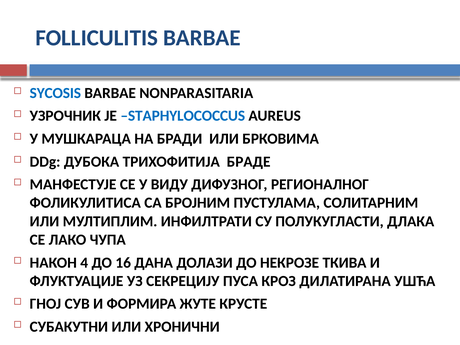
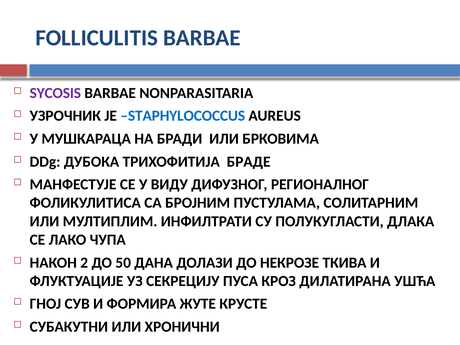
SYCOSIS colour: blue -> purple (55, 93)
4: 4 -> 2 (84, 263)
16: 16 -> 50 (123, 263)
